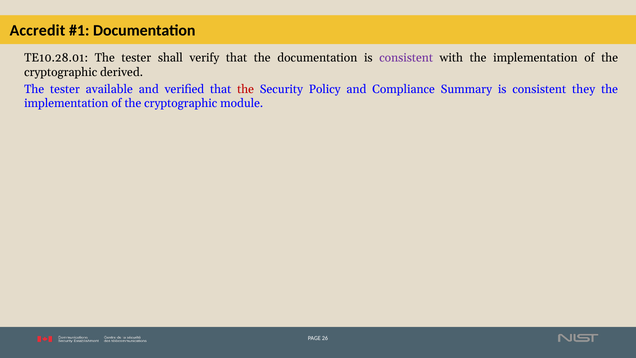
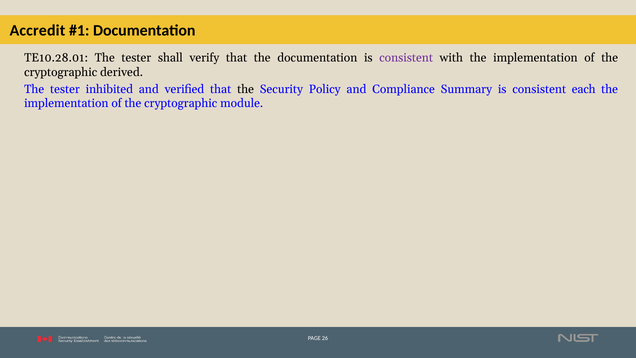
available: available -> inhibited (109, 89)
the colour: red -> black (246, 89)
they: they -> each (584, 89)
